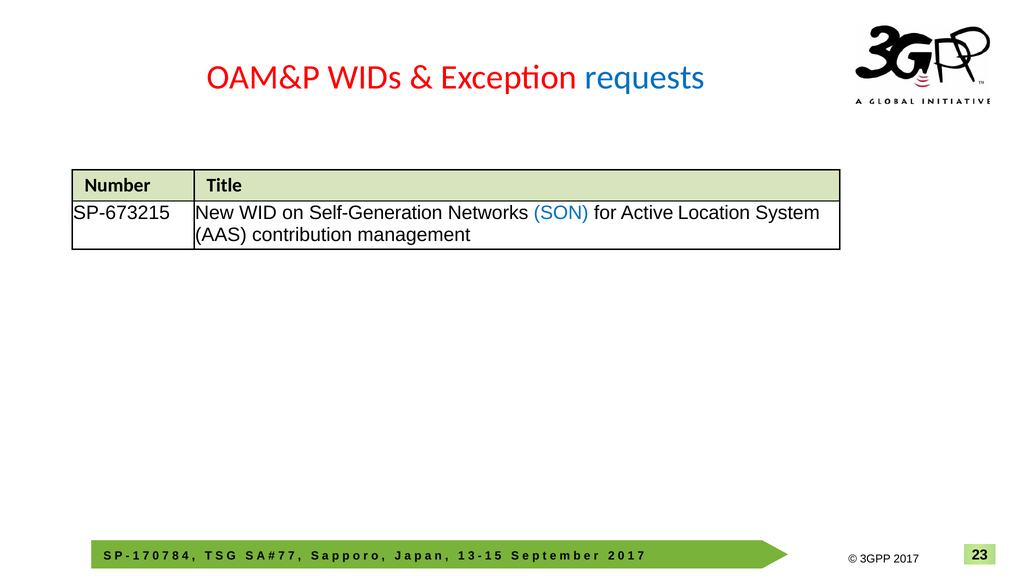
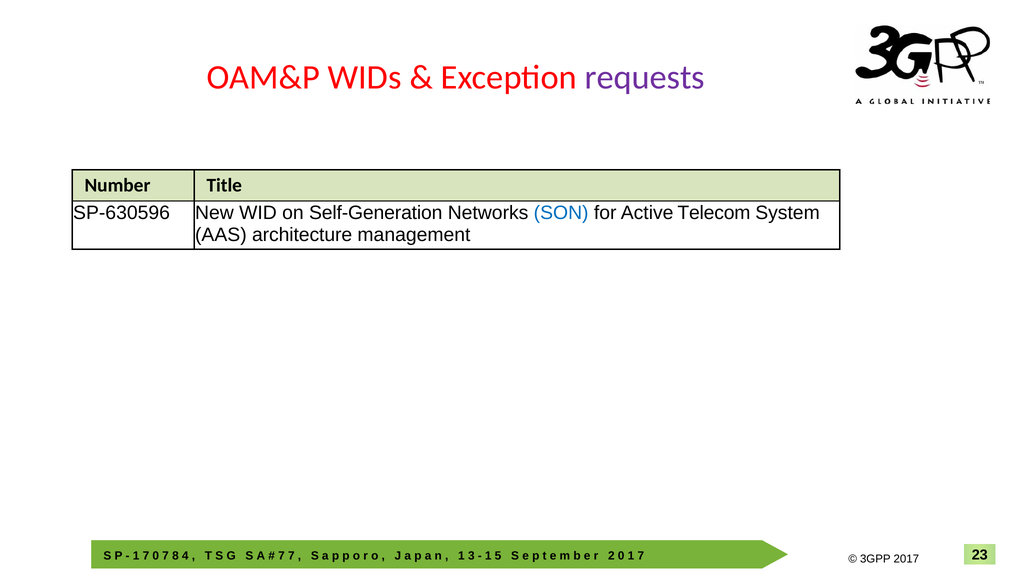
requests colour: blue -> purple (645, 78)
SP-673215: SP-673215 -> SP-630596 (122, 213)
Location: Location -> Telecom (714, 213)
contribution: contribution -> architecture (302, 235)
